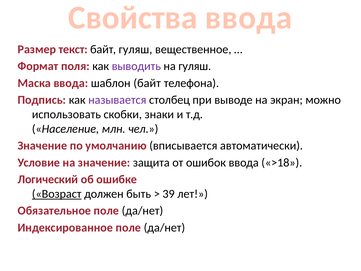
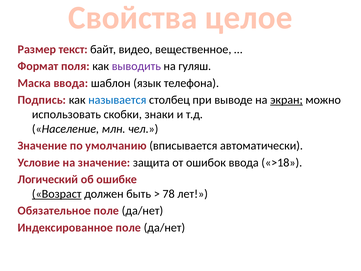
Свойства ввода: ввода -> целое (249, 18)
байт гуляш: гуляш -> видео (136, 49)
шаблон байт: байт -> язык (147, 83)
называется colour: purple -> blue (117, 100)
экран underline: none -> present (286, 100)
39: 39 -> 78 (169, 194)
